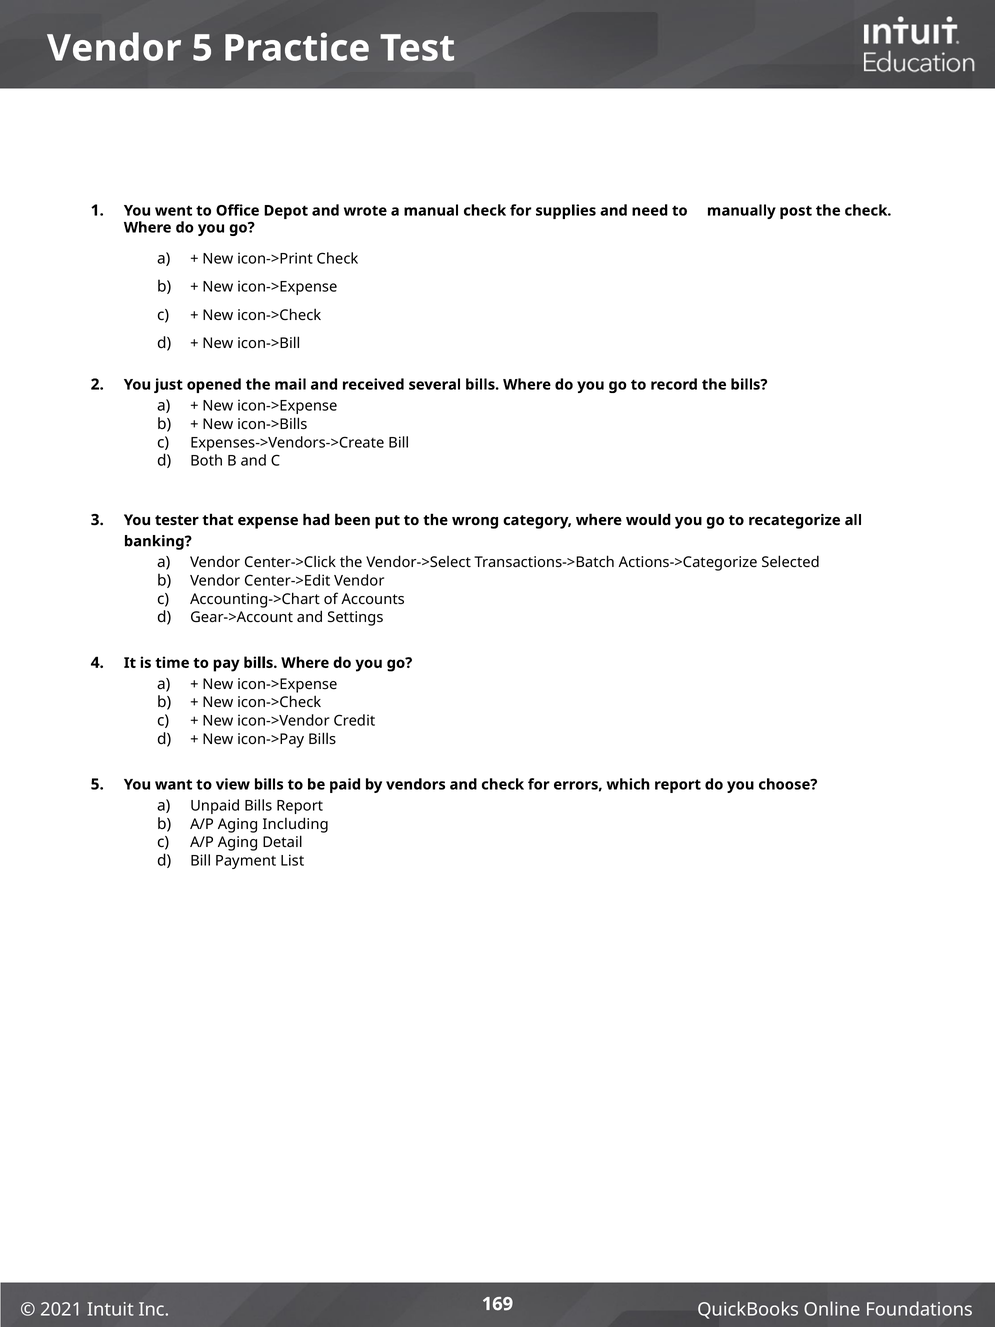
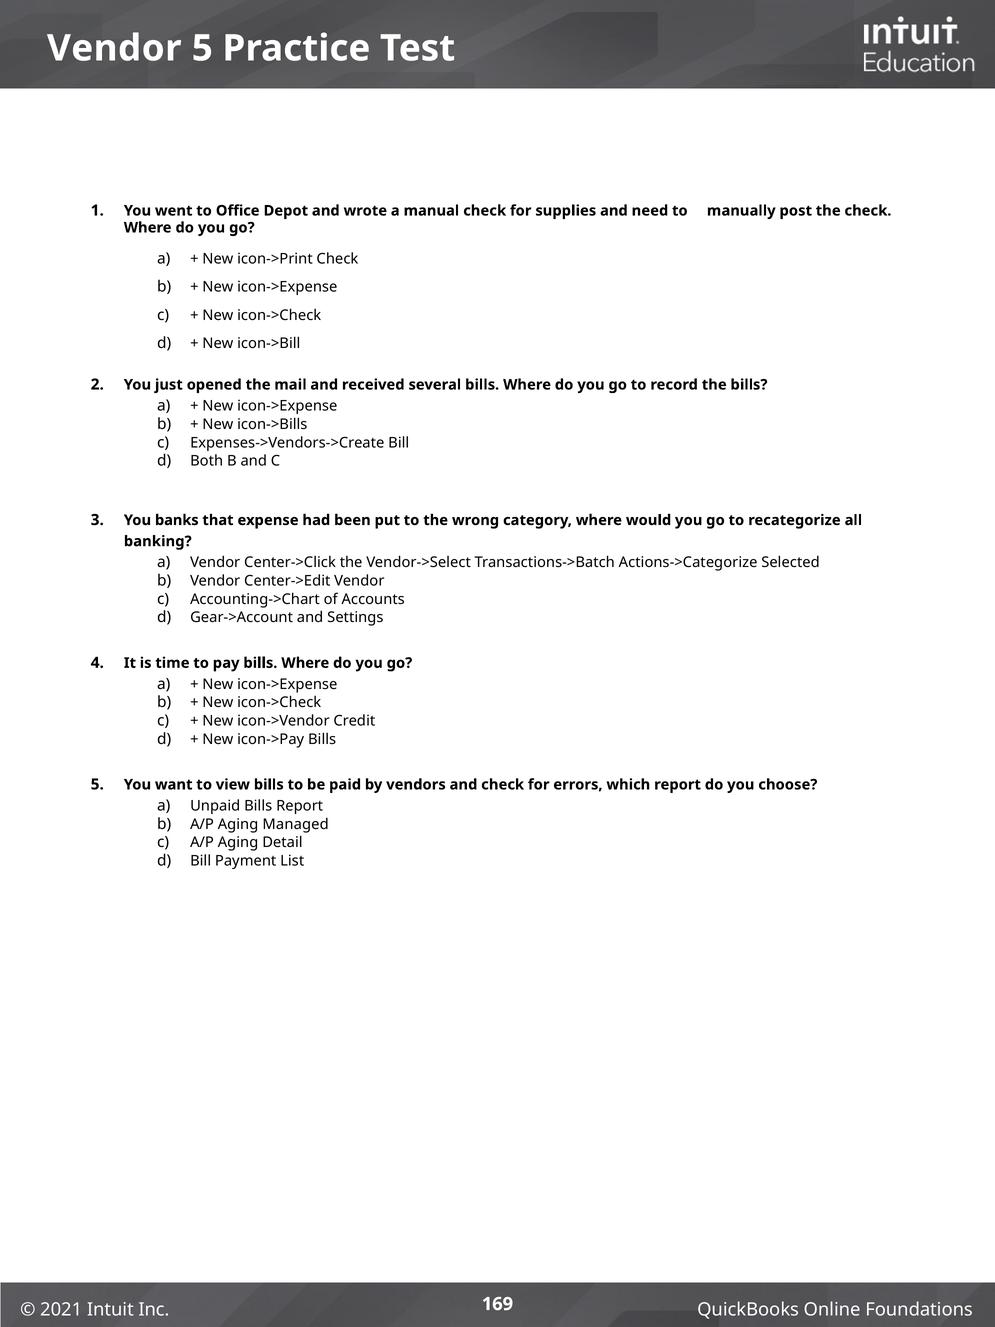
tester: tester -> banks (177, 520)
Including: Including -> Managed (296, 824)
